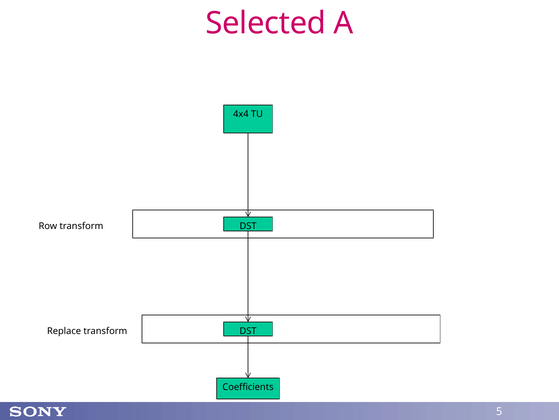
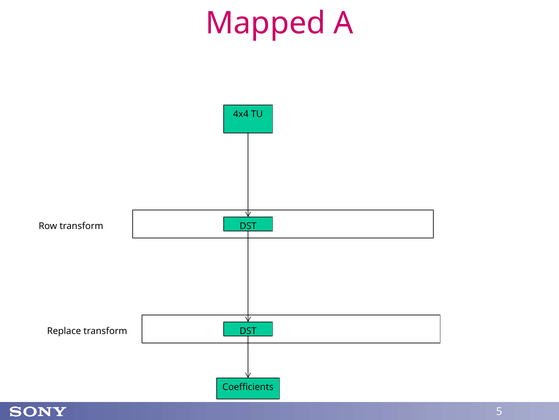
Selected: Selected -> Mapped (266, 23)
